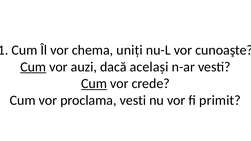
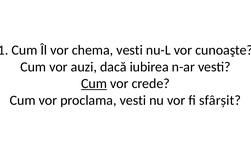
chema uniți: uniți -> vesti (130, 50)
Cum underline: present -> none (33, 67)
același: același -> iubirea (149, 67)
primit: primit -> sfârșit (220, 100)
